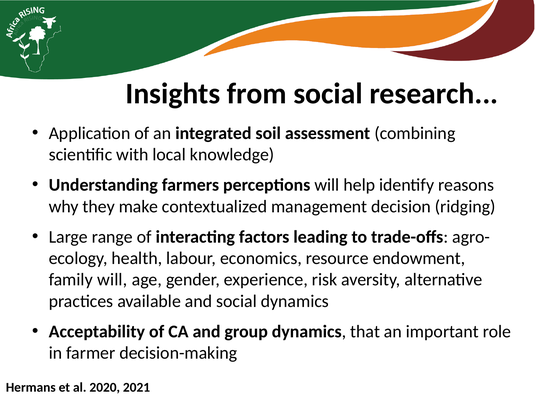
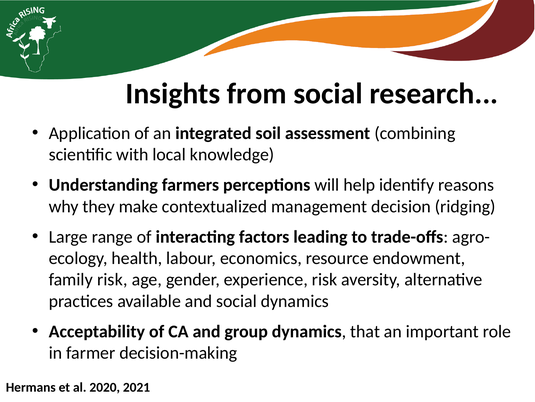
family will: will -> risk (112, 279)
